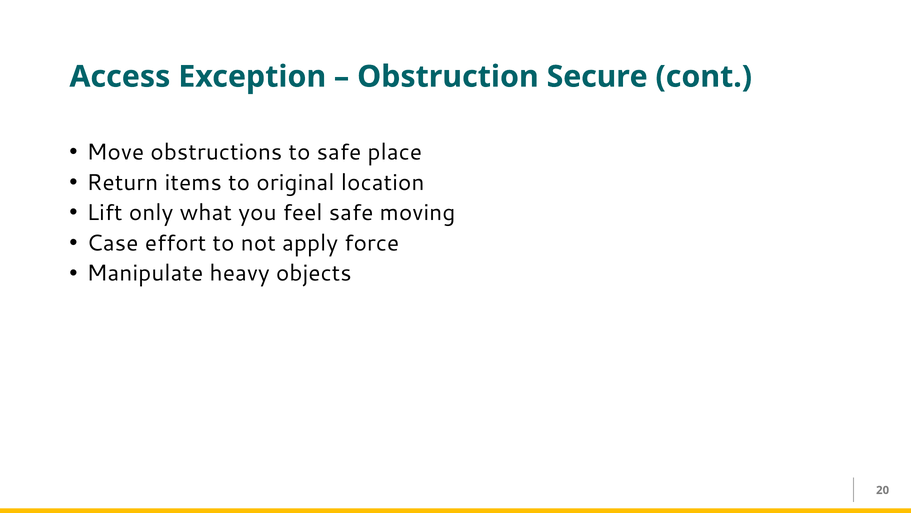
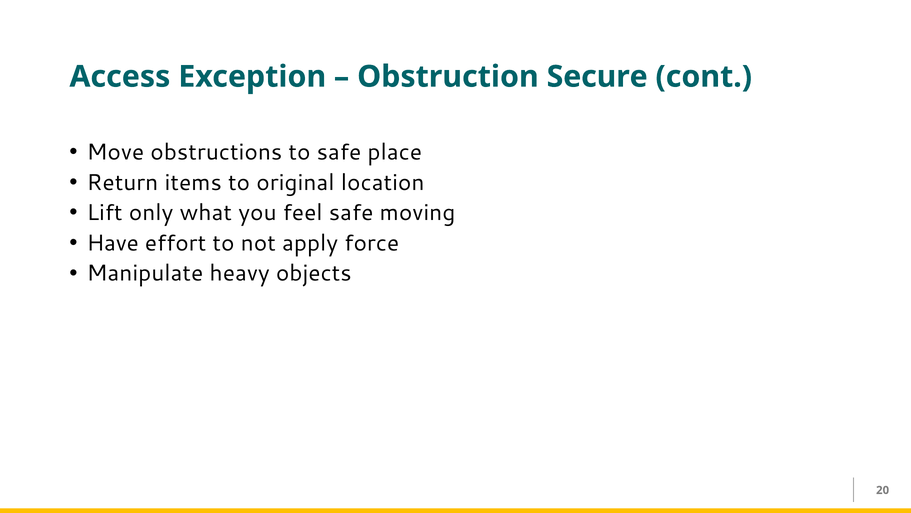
Case: Case -> Have (113, 243)
